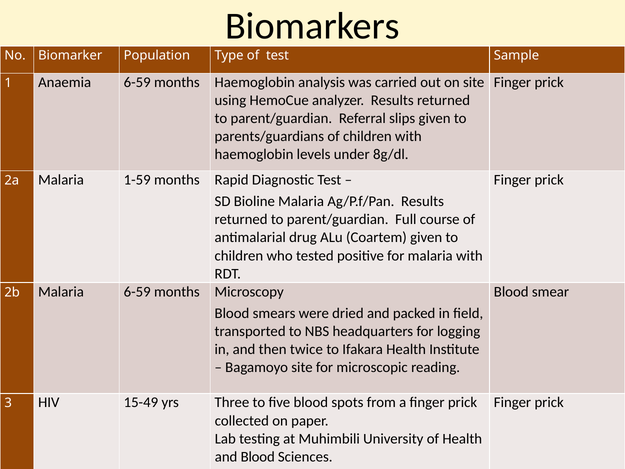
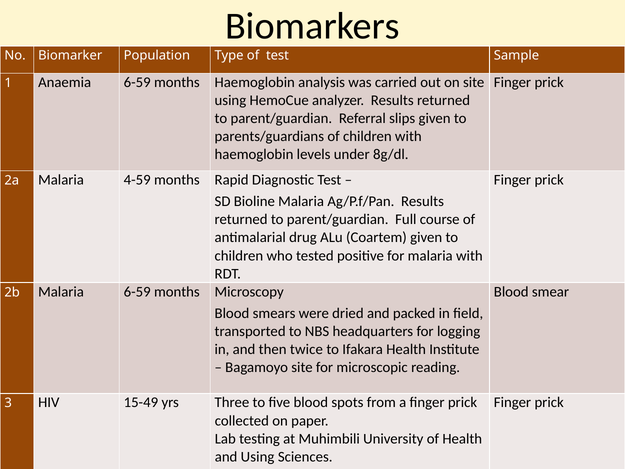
1-59: 1-59 -> 4-59 (137, 180)
and Blood: Blood -> Using (258, 456)
